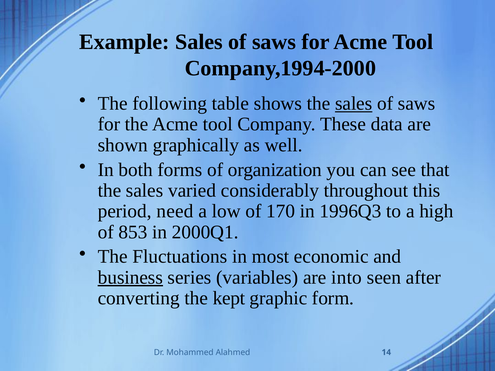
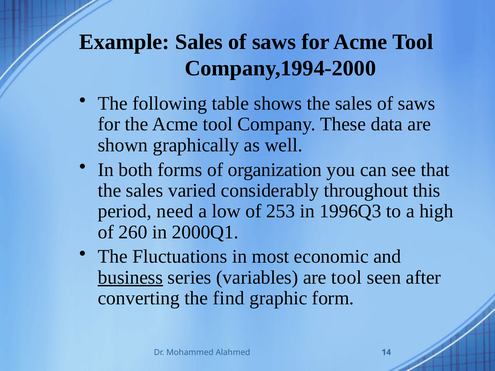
sales underline: present -> none (354, 104)
170: 170 -> 253 (281, 211)
853: 853 -> 260 (133, 232)
are into: into -> tool (347, 278)
kept: kept -> find (229, 298)
